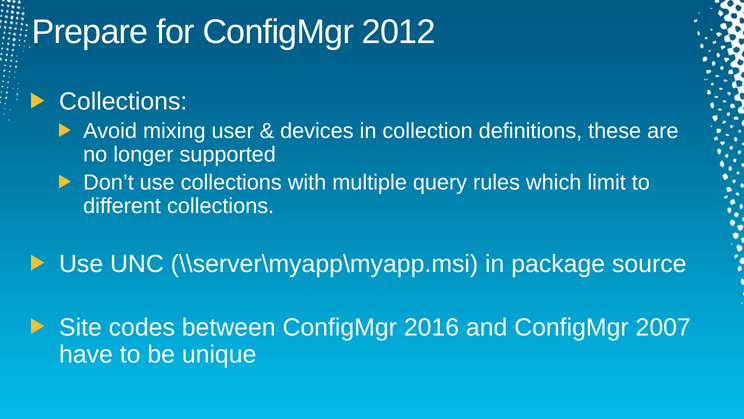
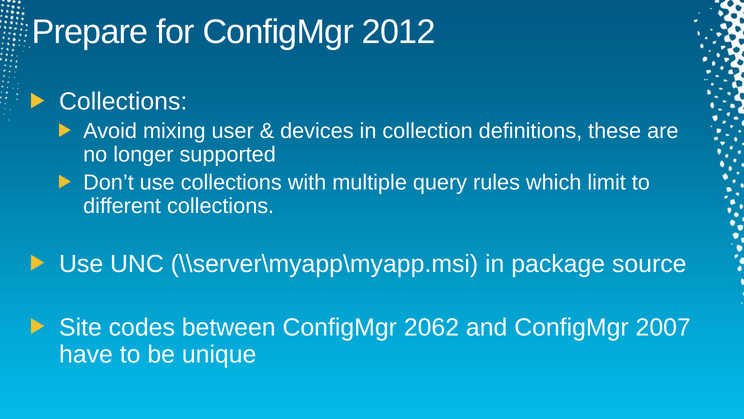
2016: 2016 -> 2062 (431, 327)
